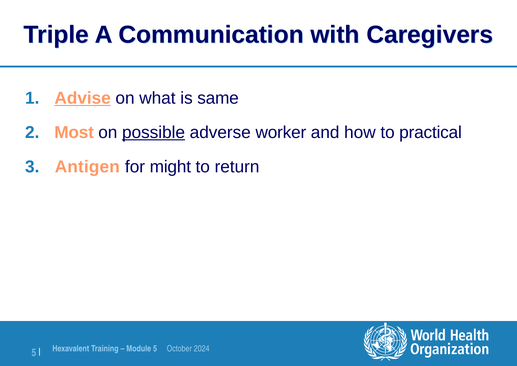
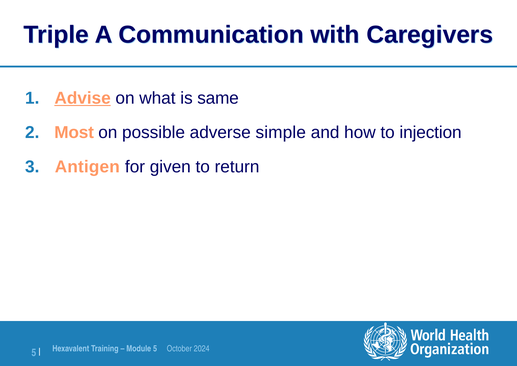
possible underline: present -> none (154, 132)
worker: worker -> simple (281, 132)
practical: practical -> injection (431, 132)
might: might -> given (170, 167)
